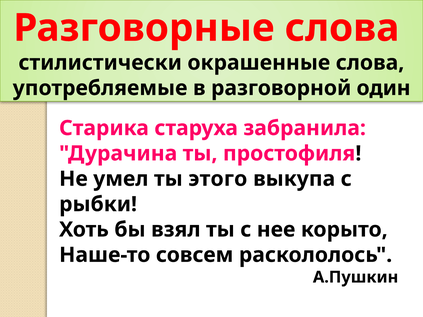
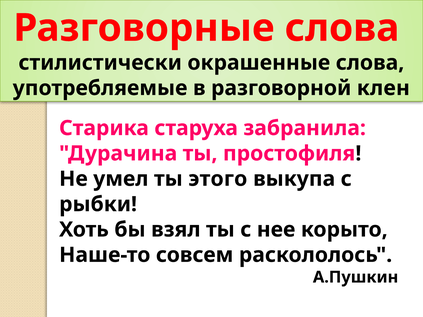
один: один -> клен (383, 88)
